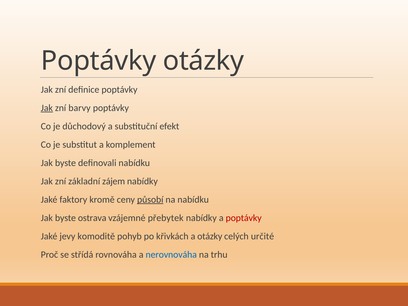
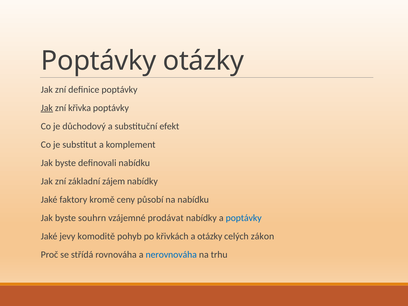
barvy: barvy -> křivka (80, 108)
působí underline: present -> none (150, 200)
ostrava: ostrava -> souhrn (92, 218)
přebytek: přebytek -> prodávat (166, 218)
poptávky colour: red -> blue (244, 218)
určité: určité -> zákon (263, 236)
